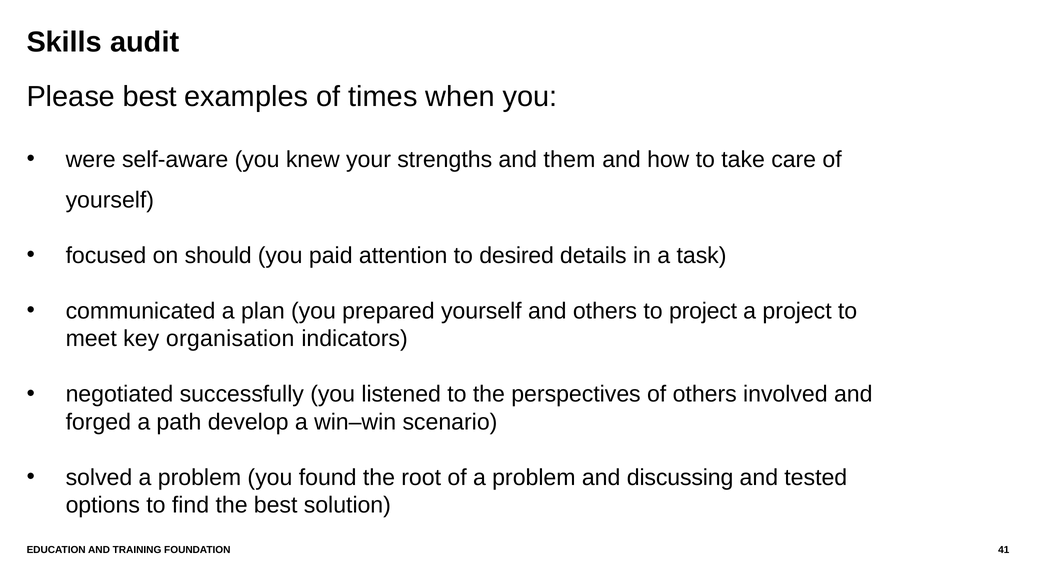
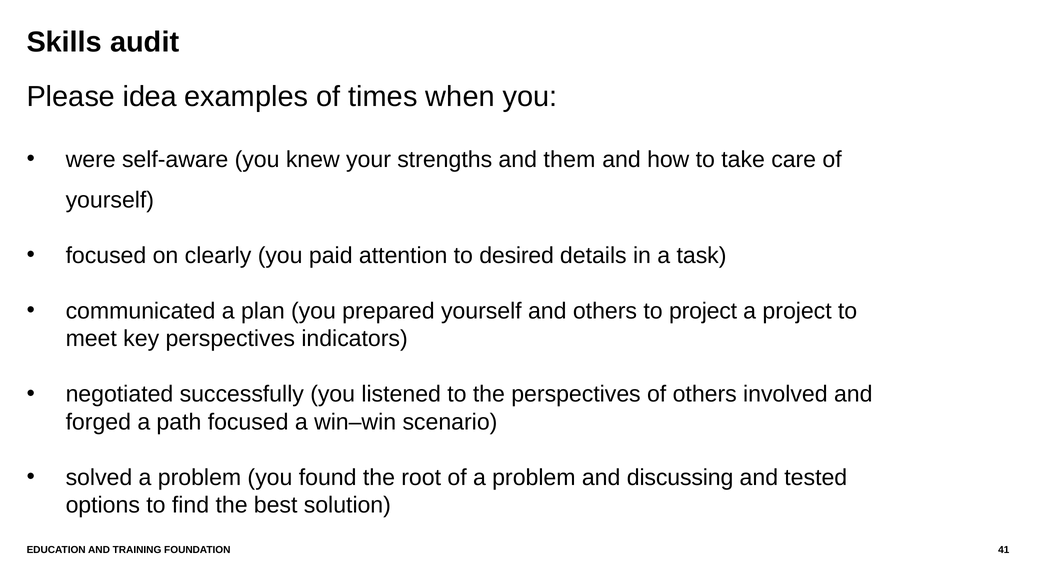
Please best: best -> idea (150, 97)
should: should -> clearly (218, 255)
key organisation: organisation -> perspectives (230, 338)
path develop: develop -> focused (248, 422)
